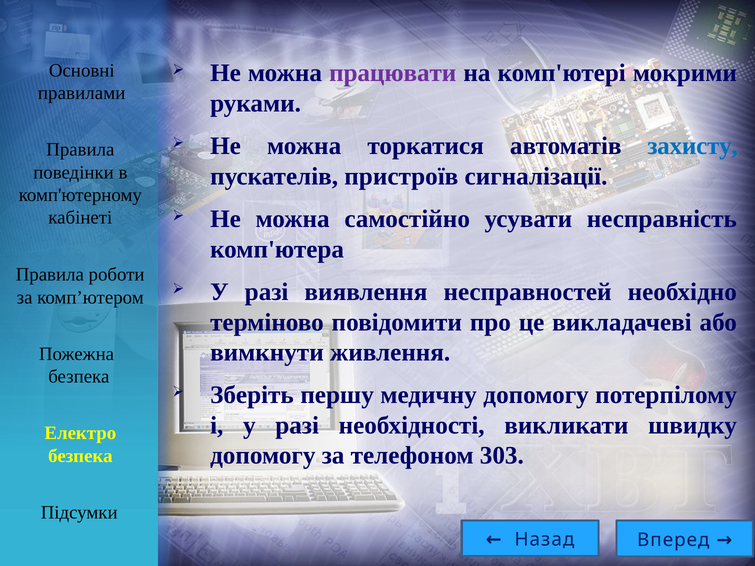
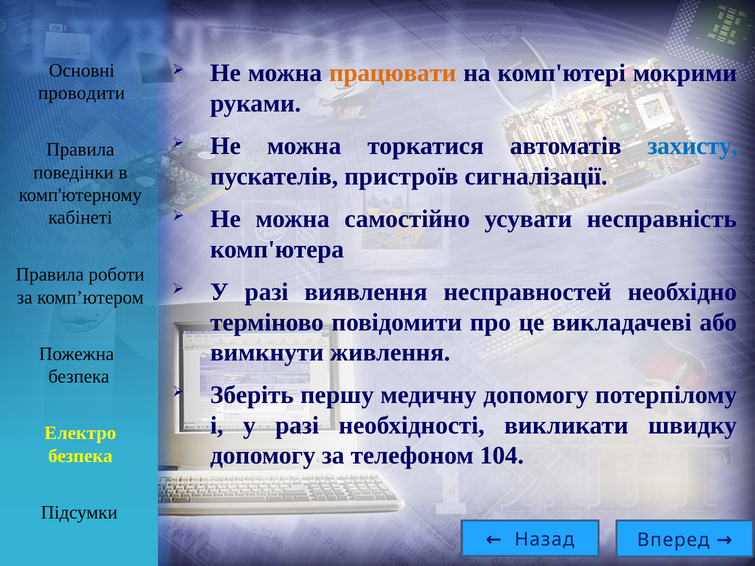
працювати colour: purple -> orange (393, 73)
правилами: правилами -> проводити (82, 93)
303: 303 -> 104 (502, 456)
